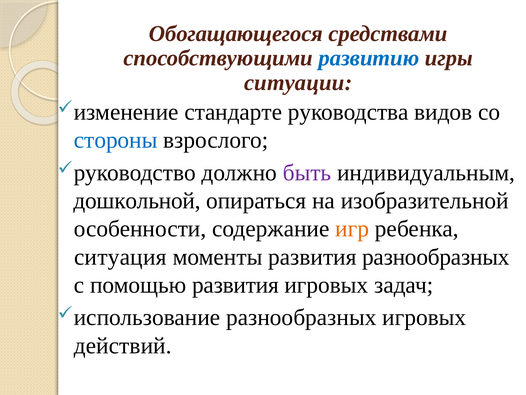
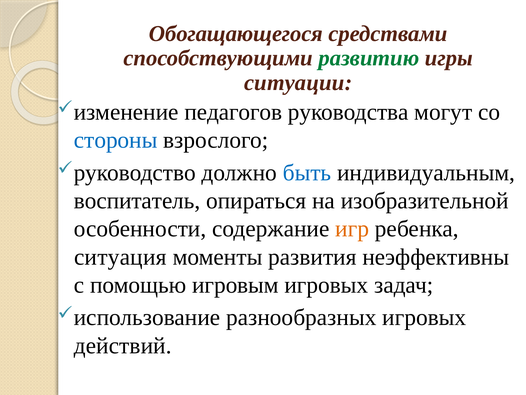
развитию colour: blue -> green (369, 58)
стандарте: стандарте -> педагогов (233, 112)
видов: видов -> могут (443, 112)
быть colour: purple -> blue (307, 172)
дошкольной: дошкольной -> воспитатель (137, 201)
развития разнообразных: разнообразных -> неэффективны (436, 257)
помощью развития: развития -> игровым (235, 285)
